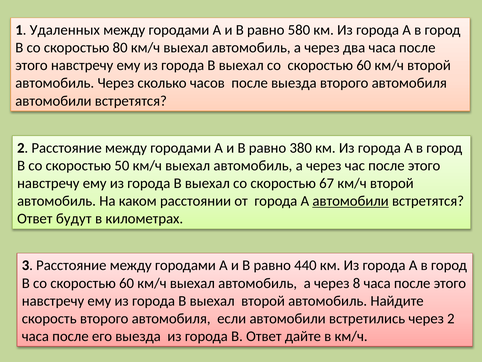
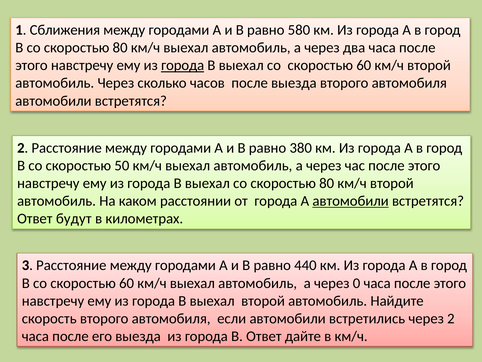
Удаленных: Удаленных -> Сближения (65, 30)
города underline: none -> present (183, 65)
выехал со скоростью 67: 67 -> 80 (327, 183)
8: 8 -> 0 (357, 283)
